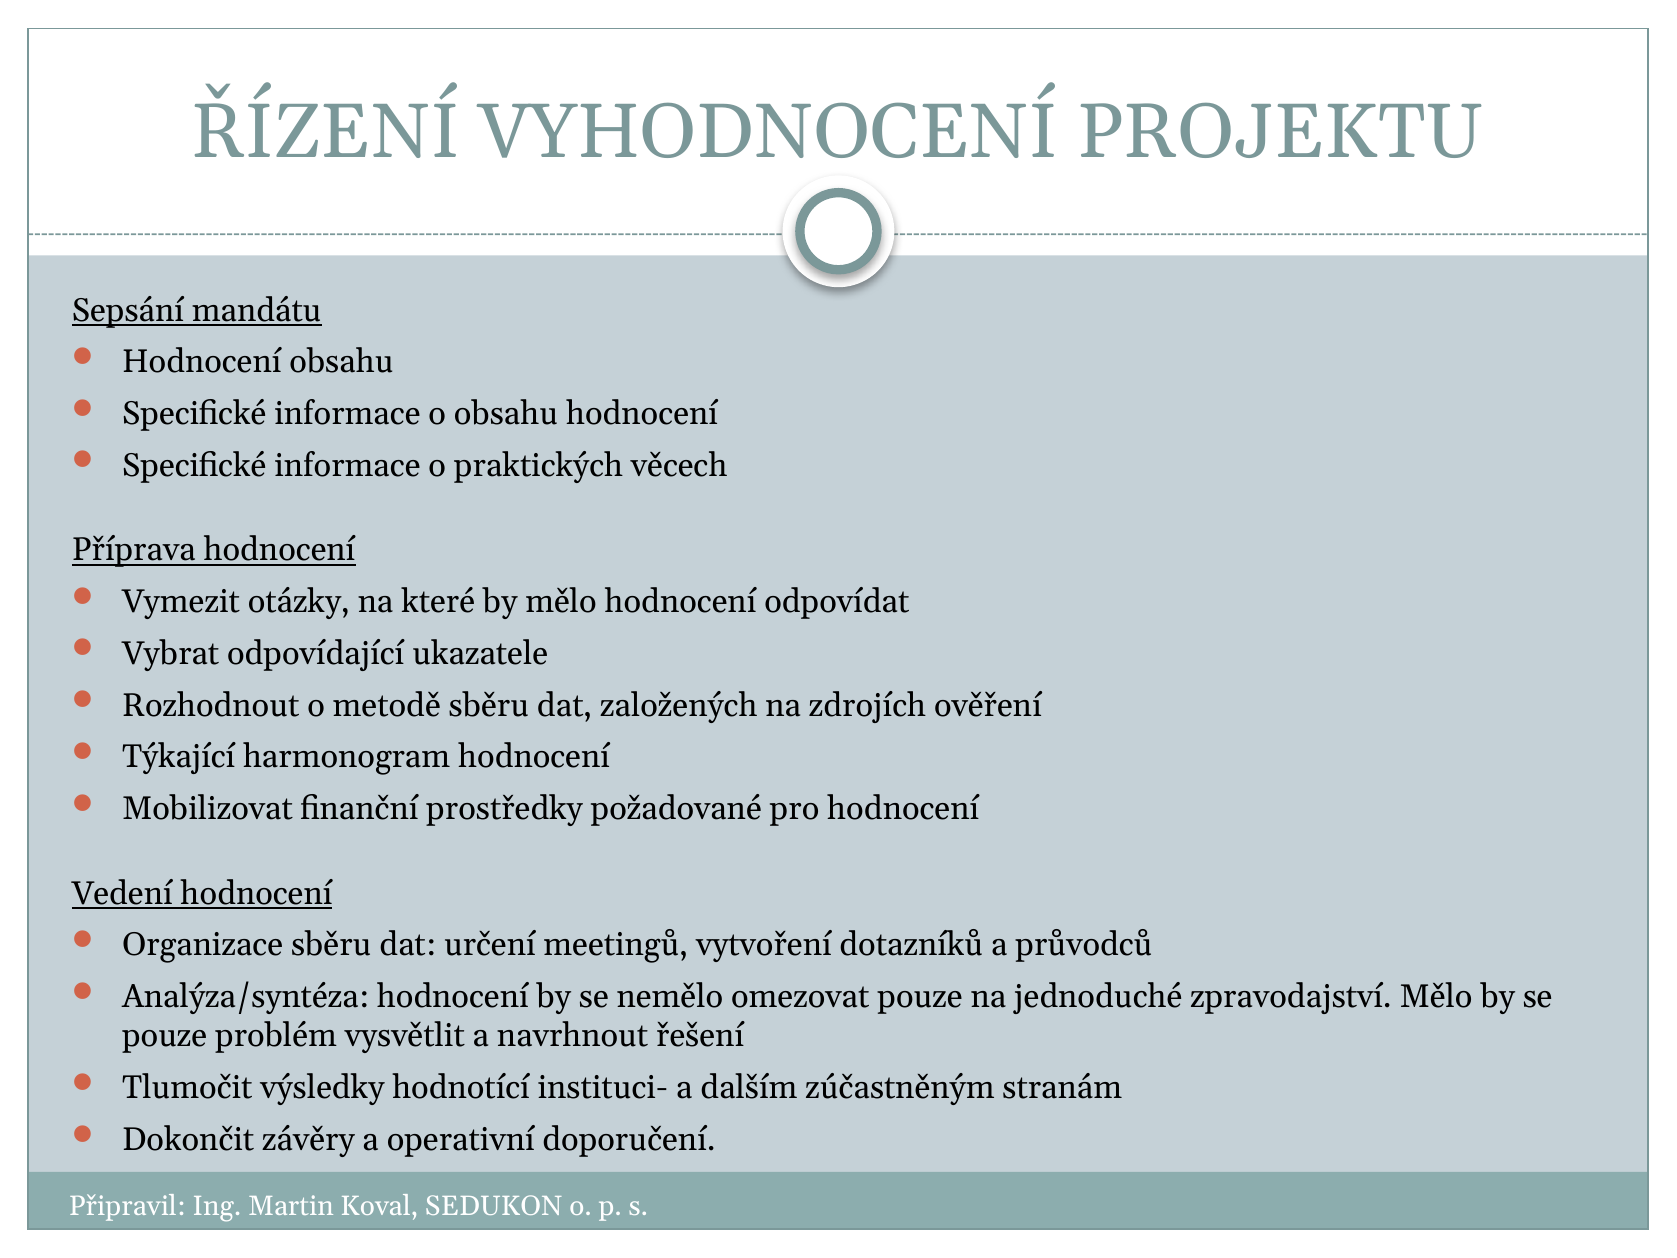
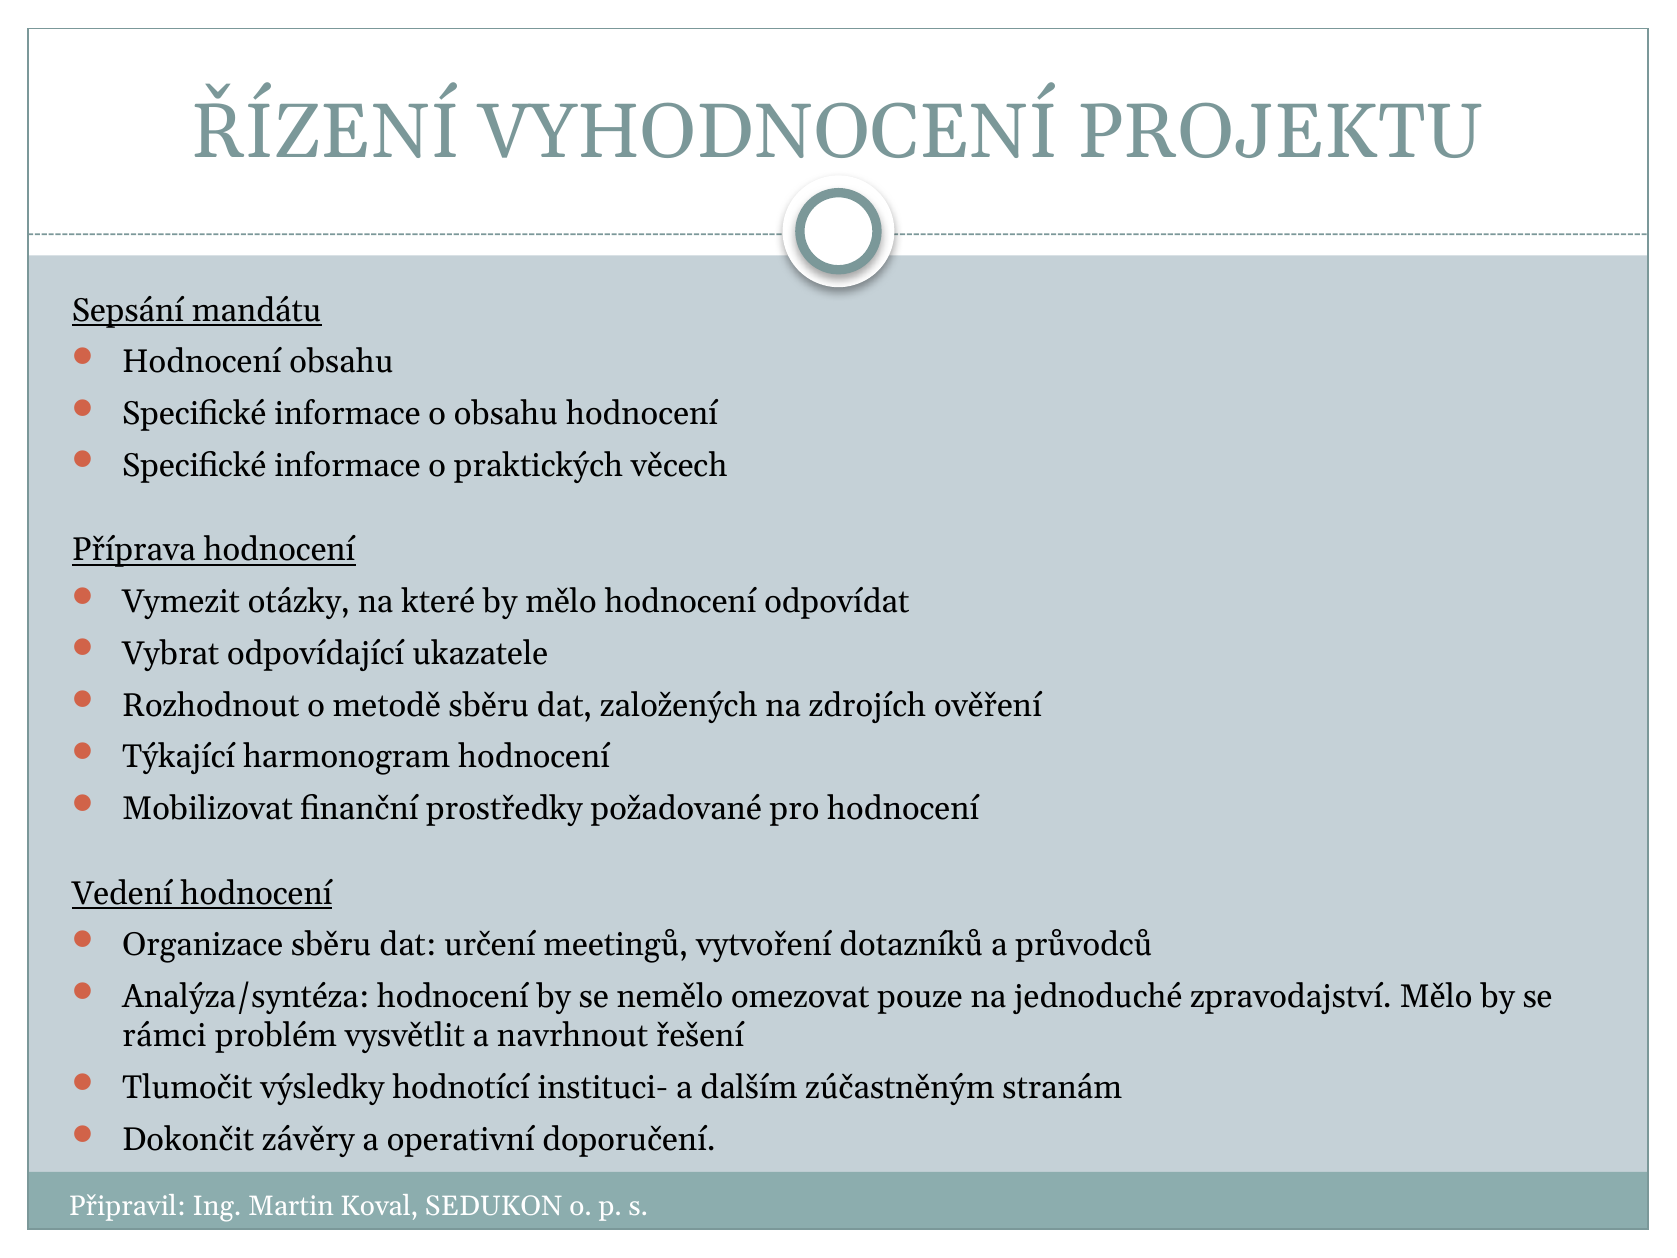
pouze: pouze -> rámci (164, 1036)
